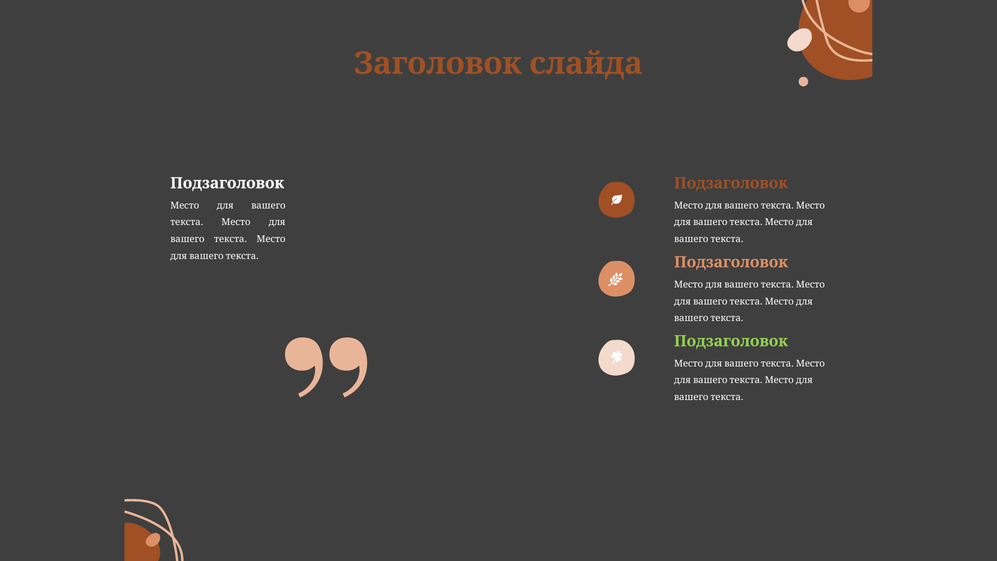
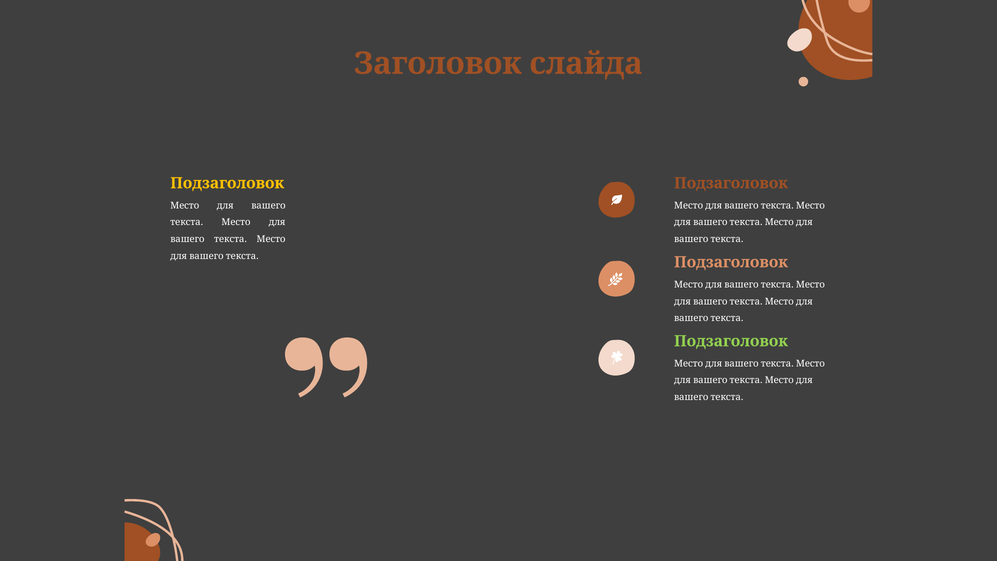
Подзаголовок colour: white -> yellow (227, 183)
